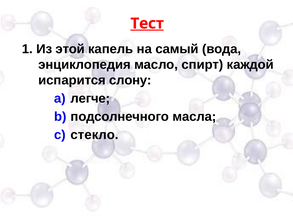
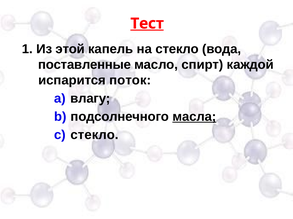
на самый: самый -> стекло (177, 49)
энциклопедия: энциклопедия -> поставленные (85, 65)
слону: слону -> поток (130, 81)
легче: легче -> влагу (90, 99)
масла underline: none -> present (194, 117)
